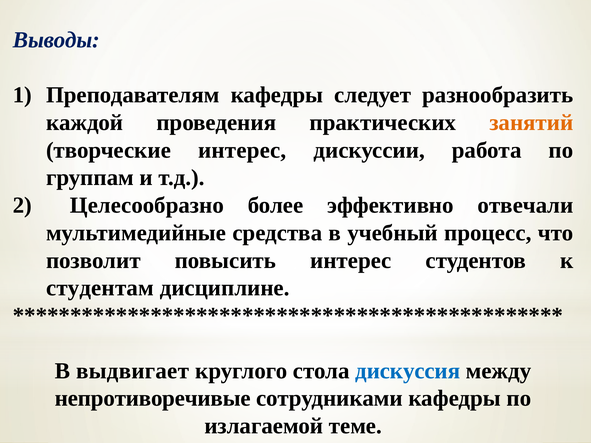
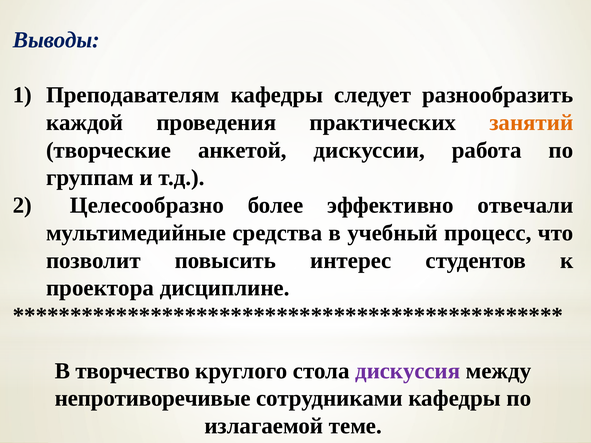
творческие интерес: интерес -> анкетой (242, 150)
студентам: студентам -> проектора (100, 288)
выдвигает: выдвигает -> творчество (133, 371)
дискуссия colour: blue -> purple (408, 371)
